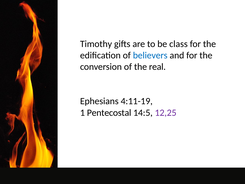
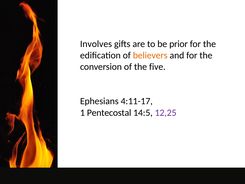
Timothy: Timothy -> Involves (96, 44)
class: class -> prior (179, 44)
believers colour: blue -> orange (150, 55)
real: real -> five (157, 67)
4:11-19: 4:11-19 -> 4:11-17 (137, 101)
